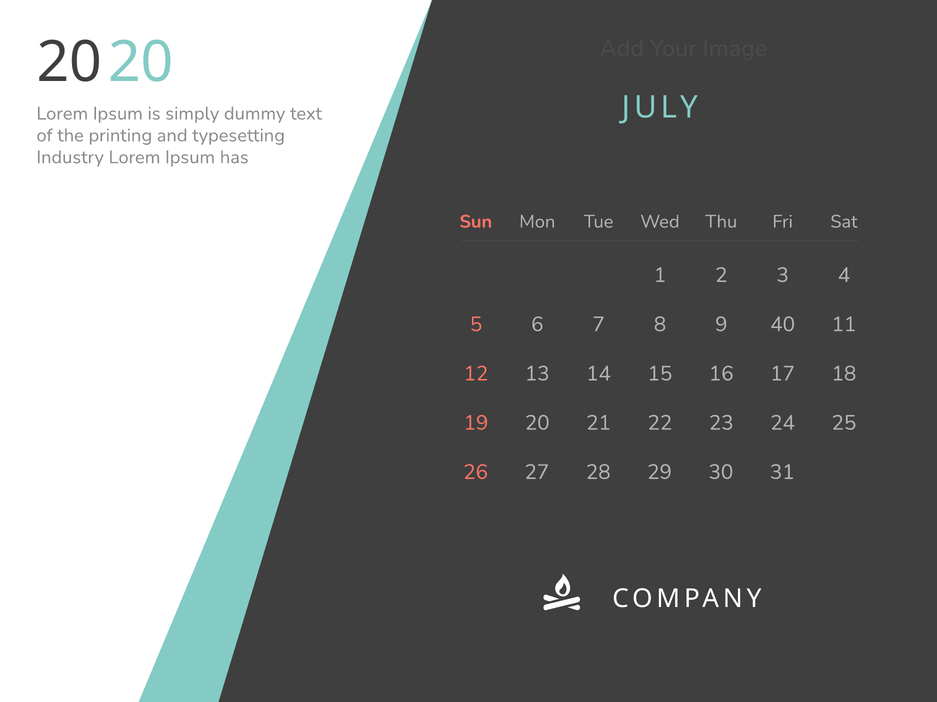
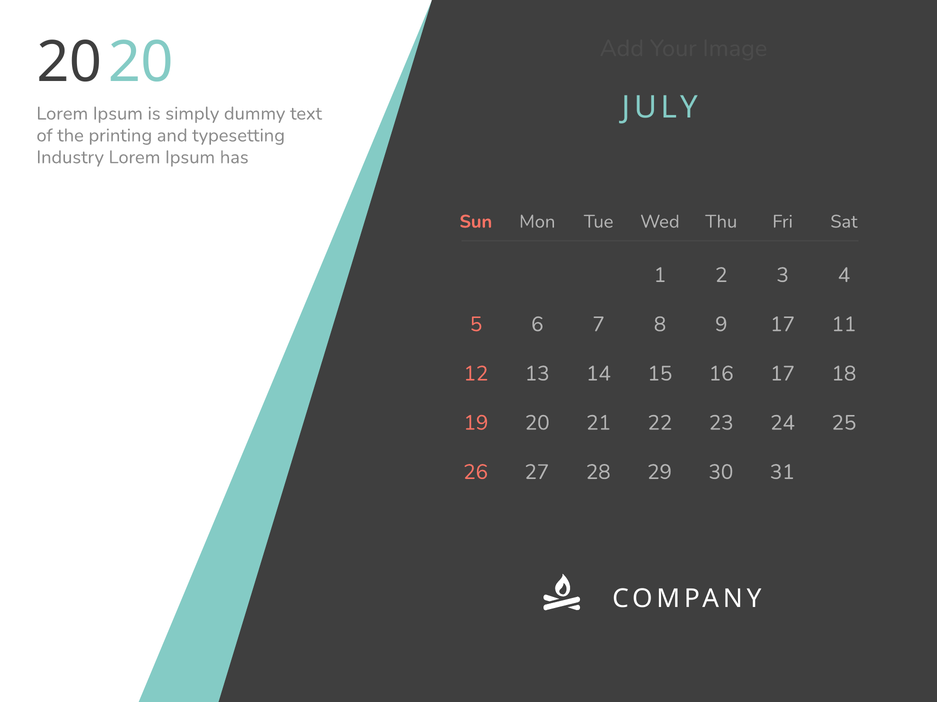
9 40: 40 -> 17 (783, 325)
